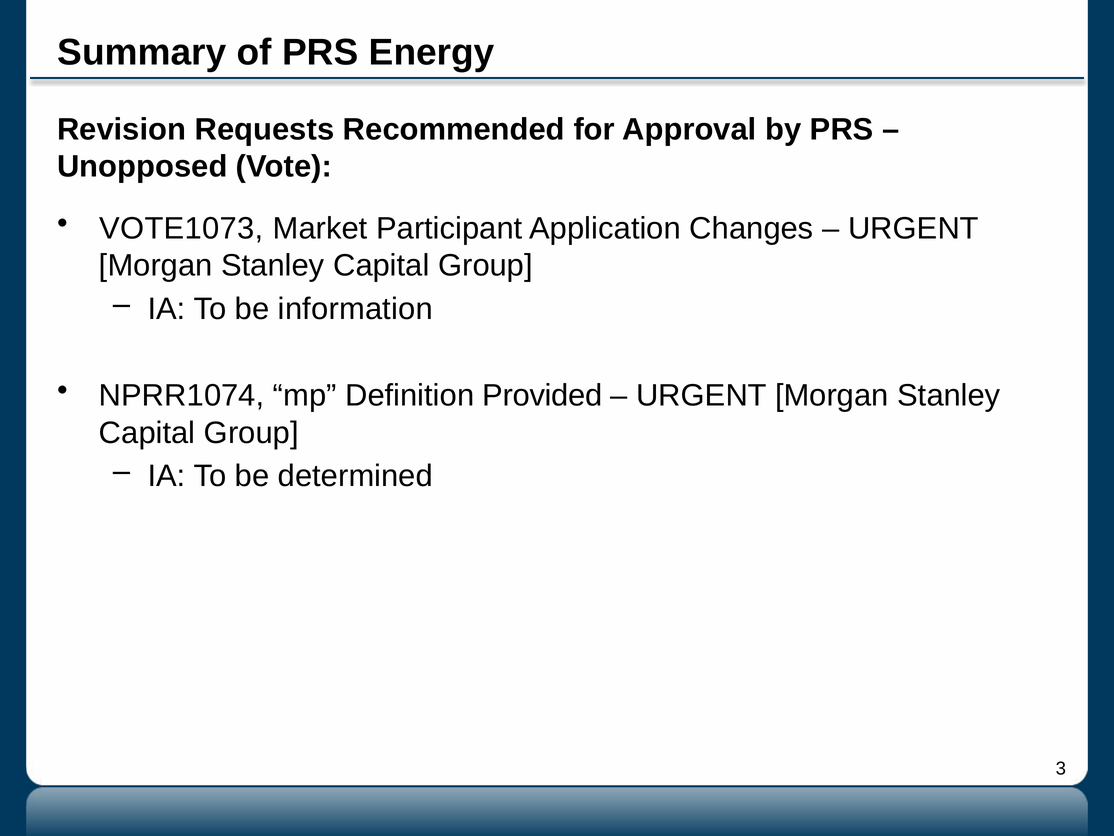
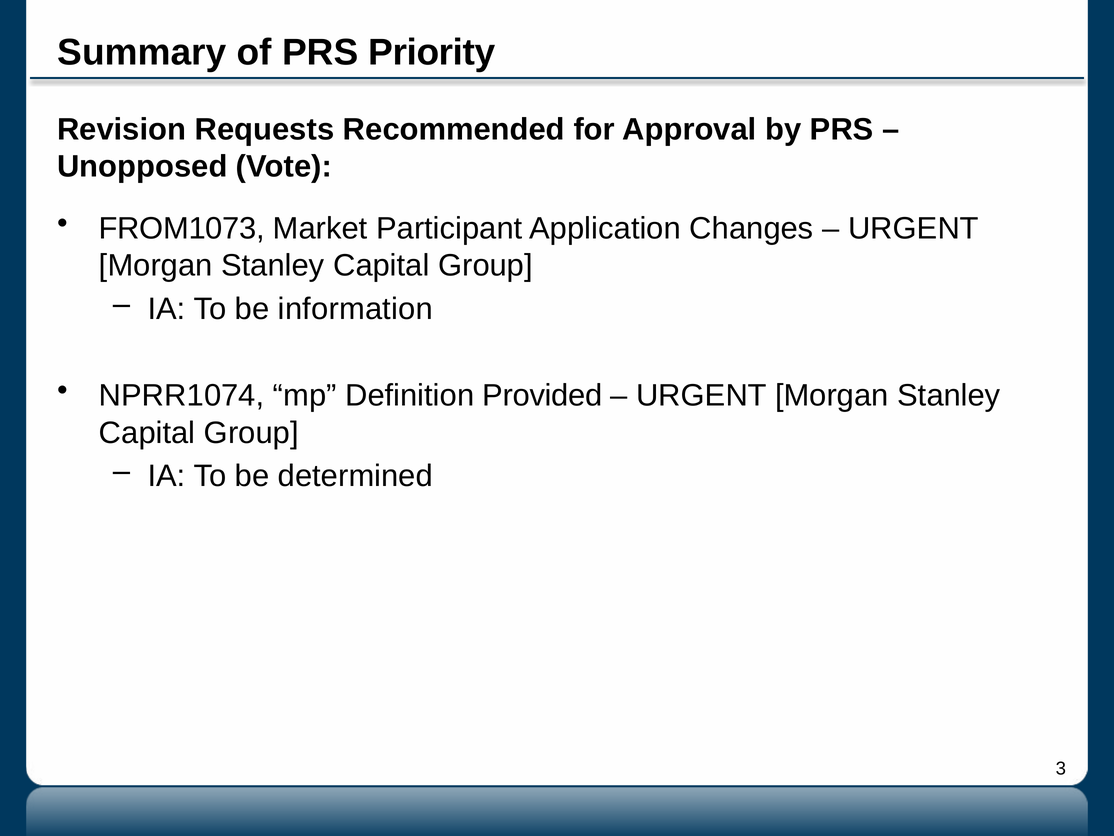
Energy: Energy -> Priority (432, 53)
VOTE1073: VOTE1073 -> FROM1073 (182, 228)
